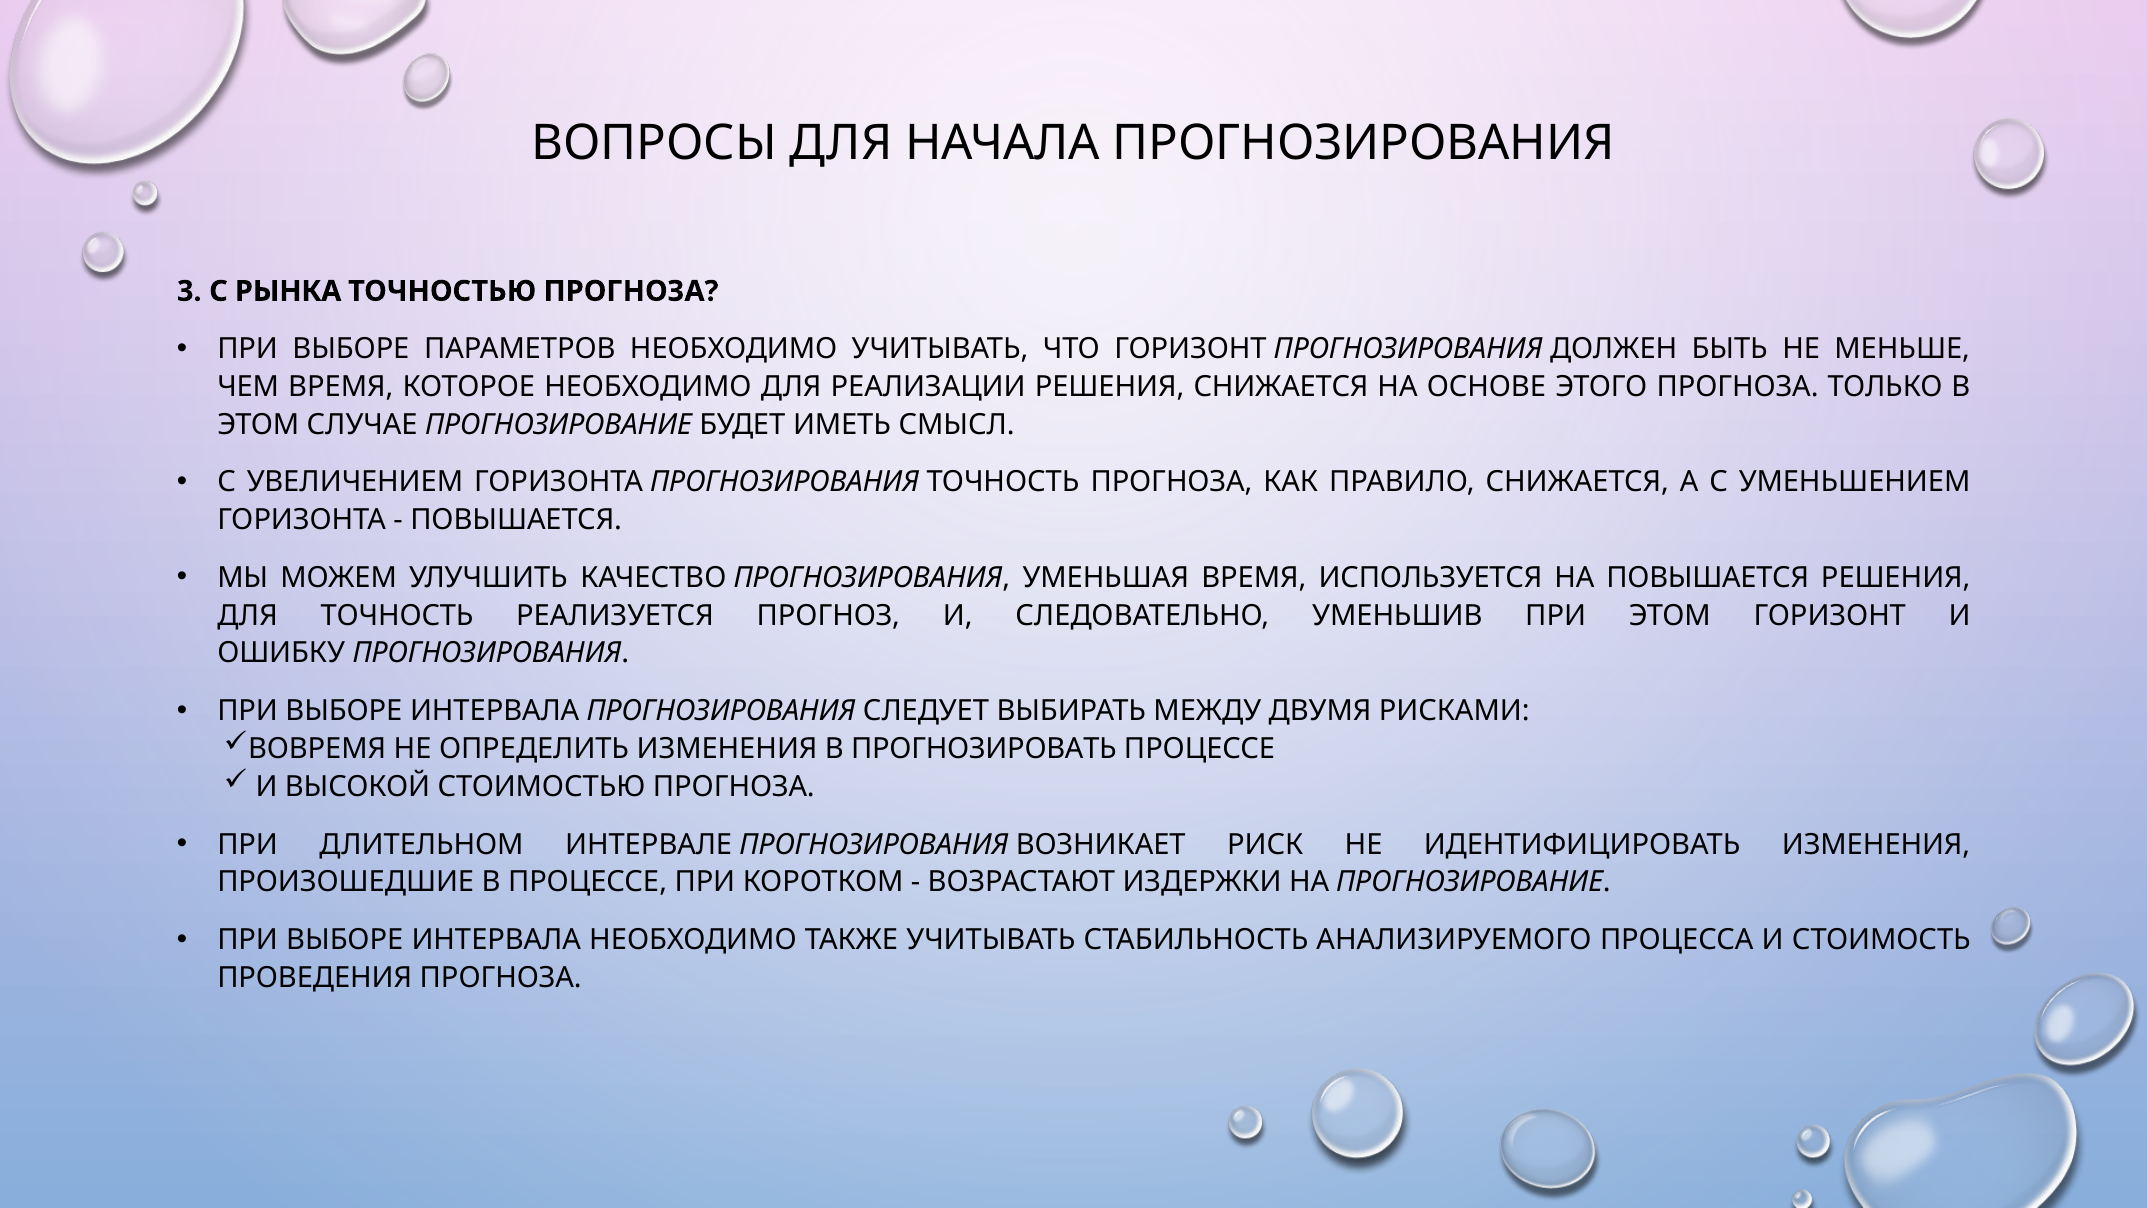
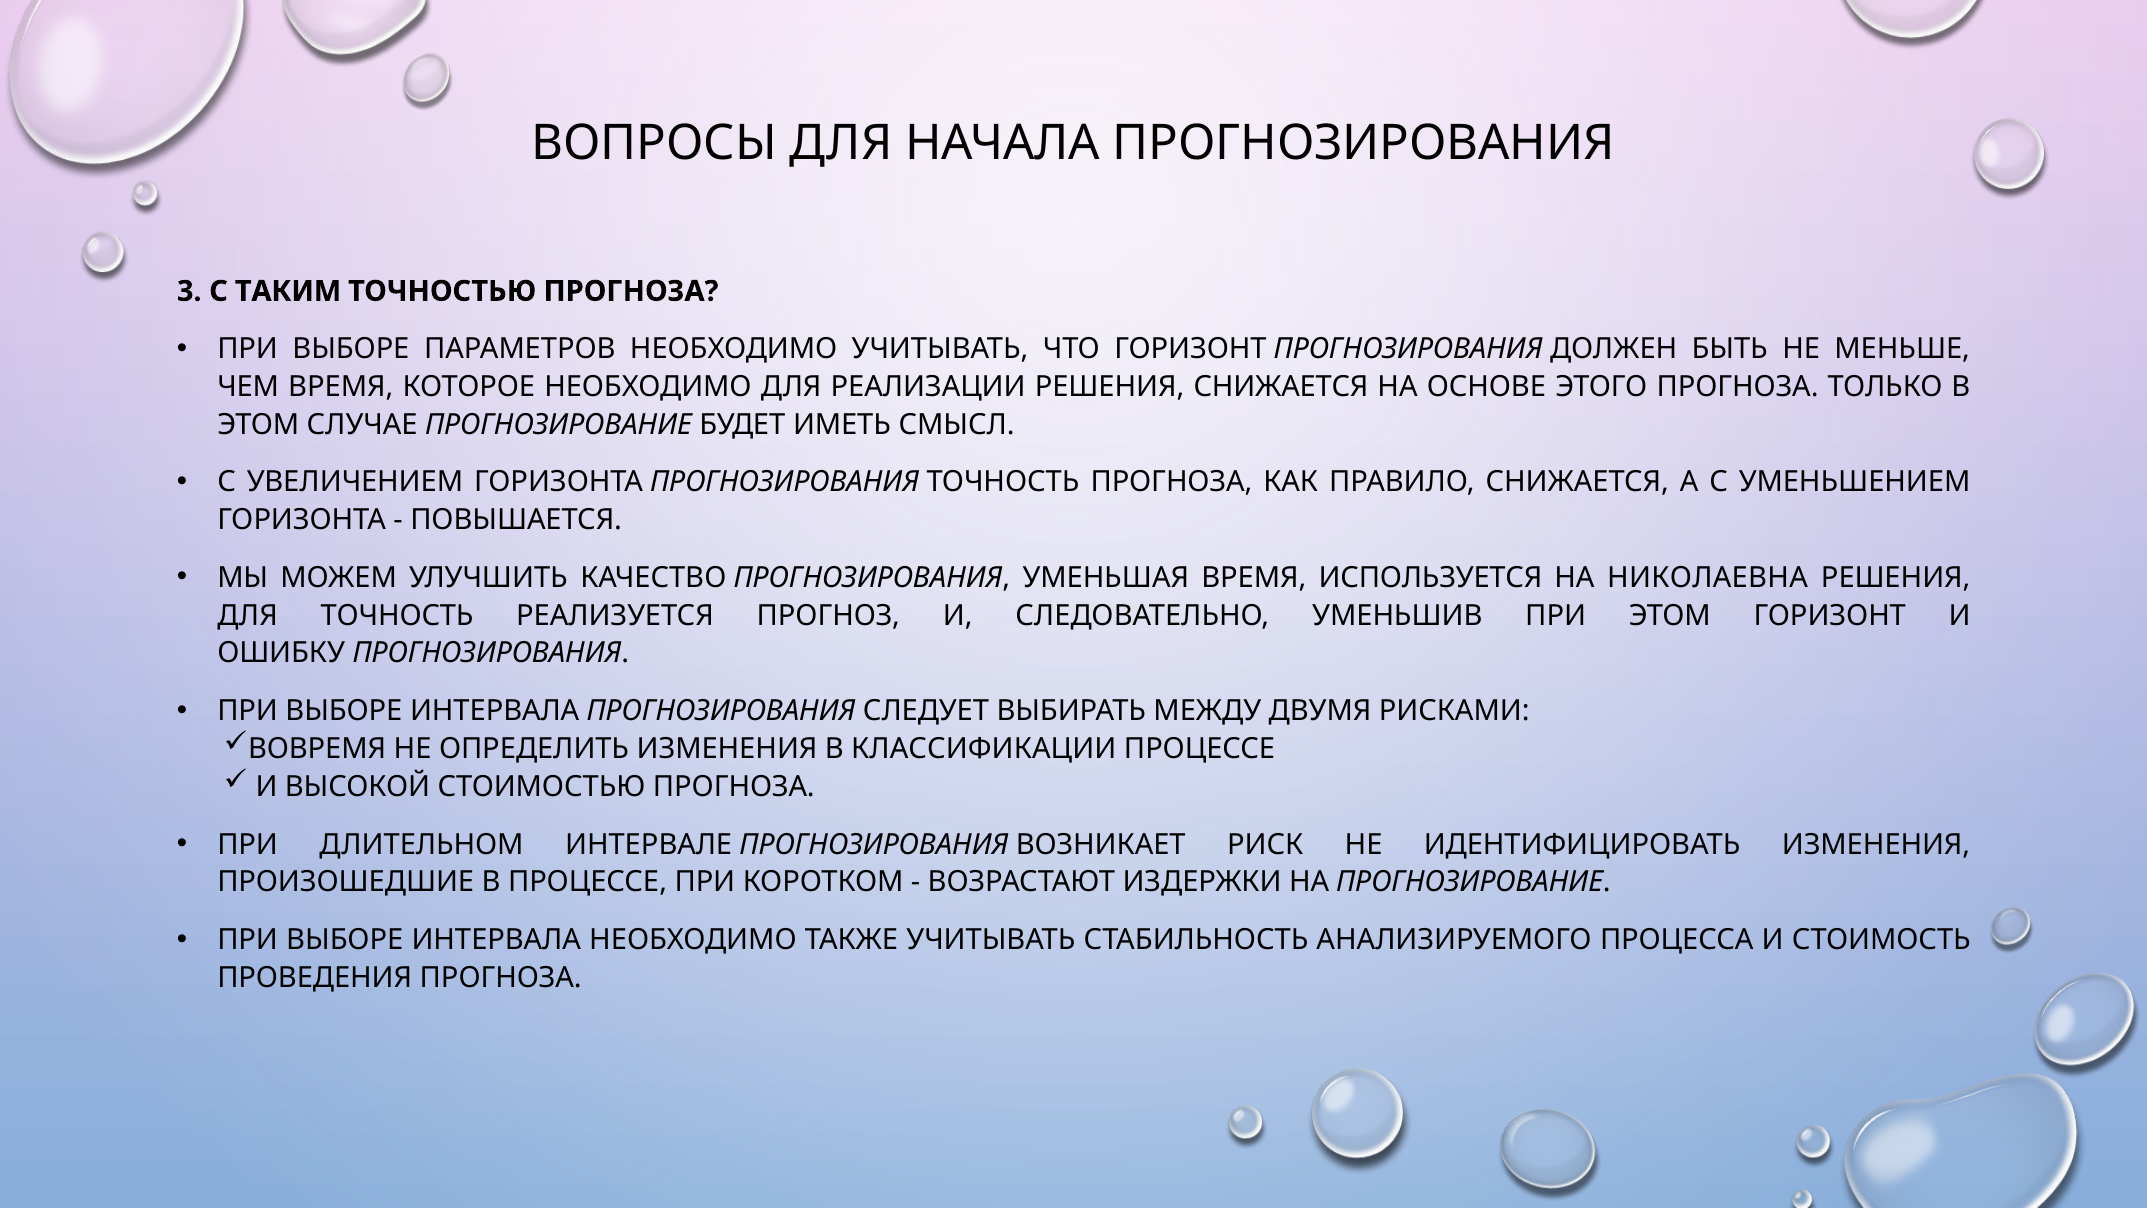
РЫНКА: РЫНКА -> ТАКИМ (288, 291)
НА ПОВЫШАЕТСЯ: ПОВЫШАЕТСЯ -> НИКОЛАЕВНА (1708, 578)
ПРОГНОЗИРОВАТЬ: ПРОГНОЗИРОВАТЬ -> КЛАССИФИКАЦИИ (984, 749)
